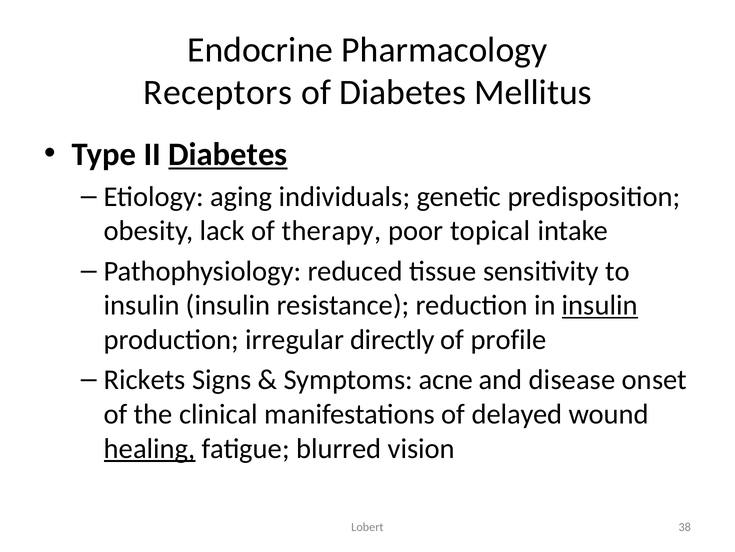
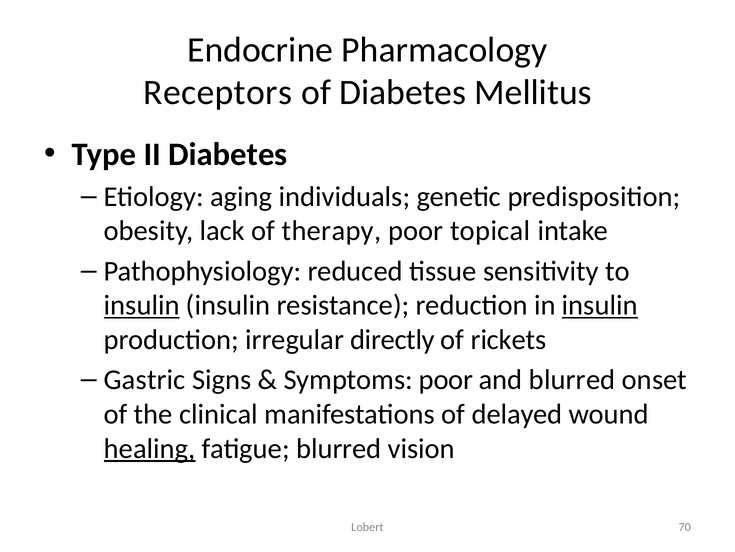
Diabetes underline: present -> none (228, 154)
insulin underline: none -> present (142, 305)
profile: profile -> rickets (509, 339)
Rickets: Rickets -> Gastric (145, 379)
Symptoms acne: acne -> poor (446, 379)
and disease: disease -> blurred (572, 379)
38: 38 -> 70 (685, 526)
